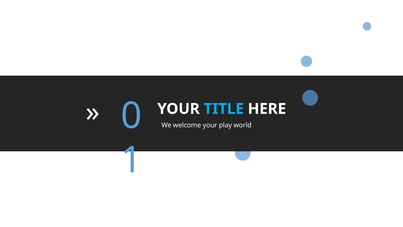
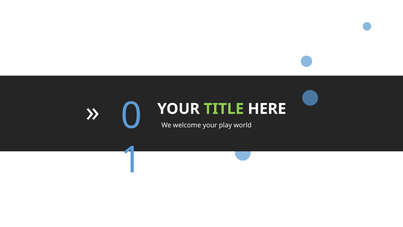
TITLE colour: light blue -> light green (224, 109)
